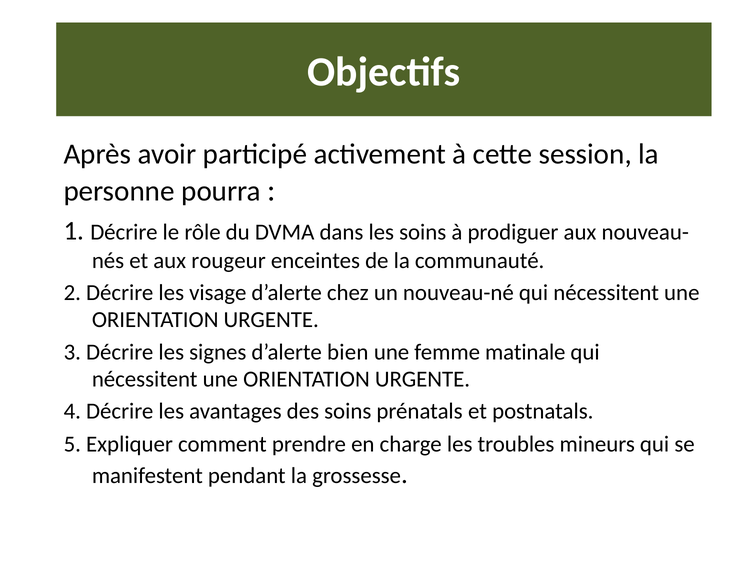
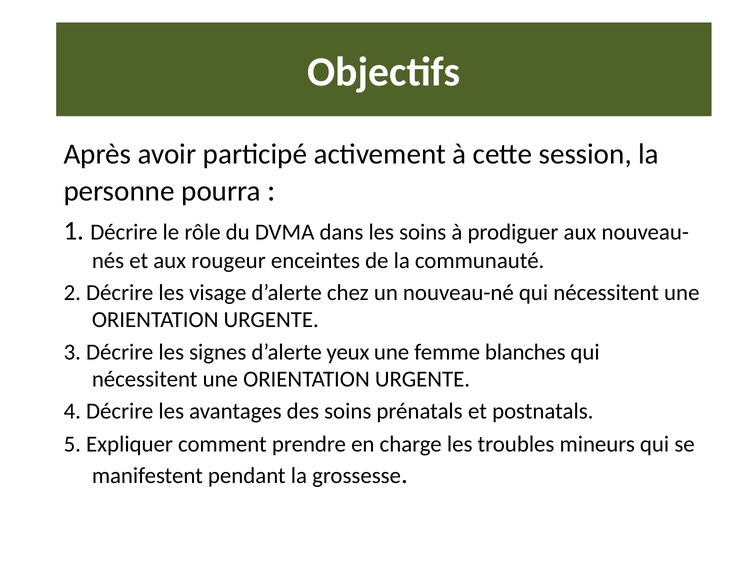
bien: bien -> yeux (348, 352)
matinale: matinale -> blanches (525, 352)
